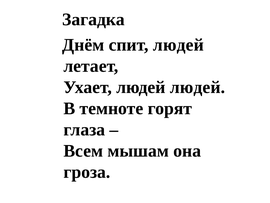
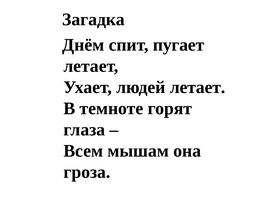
спит людей: людей -> пугает (179, 45)
людей людей: людей -> летает (198, 87)
